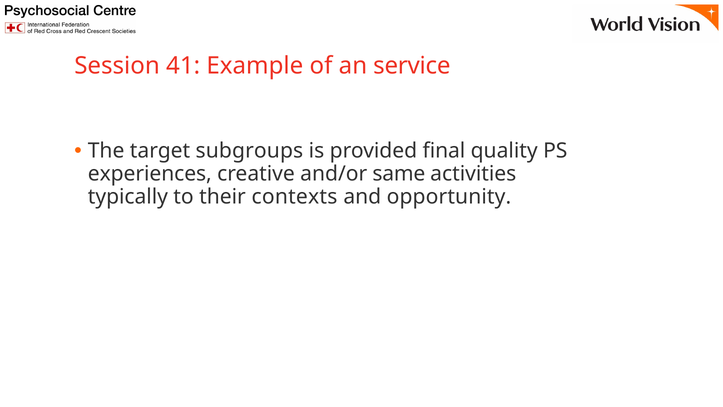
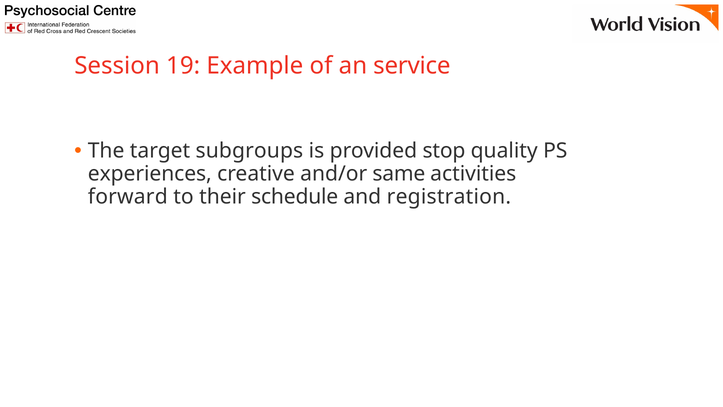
41: 41 -> 19 (183, 66)
final: final -> stop (444, 151)
typically: typically -> forward (128, 196)
contexts: contexts -> schedule (295, 196)
opportunity: opportunity -> registration (449, 196)
